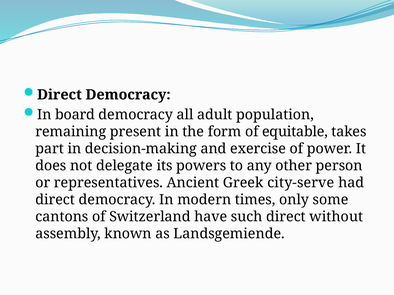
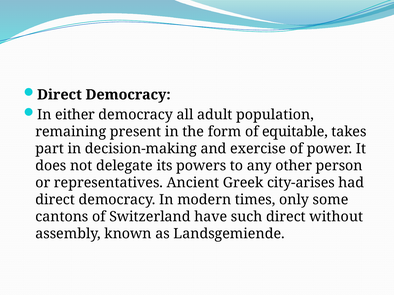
board: board -> either (75, 115)
city-serve: city-serve -> city-arises (301, 183)
